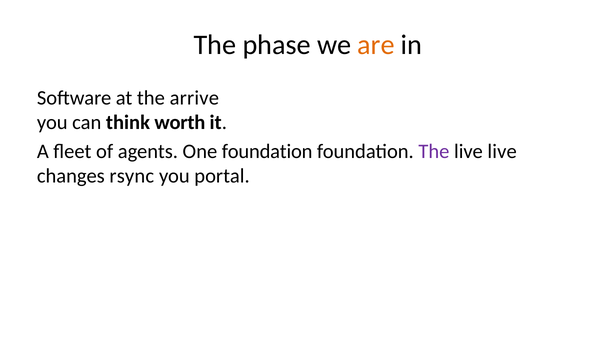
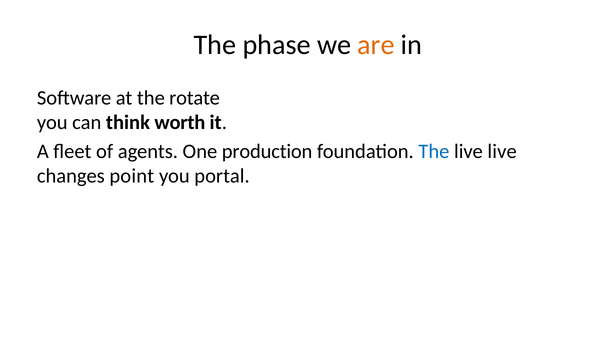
arrive: arrive -> rotate (195, 98)
One foundation: foundation -> production (267, 151)
The colour: purple -> blue (434, 151)
rsync: rsync -> point (132, 176)
